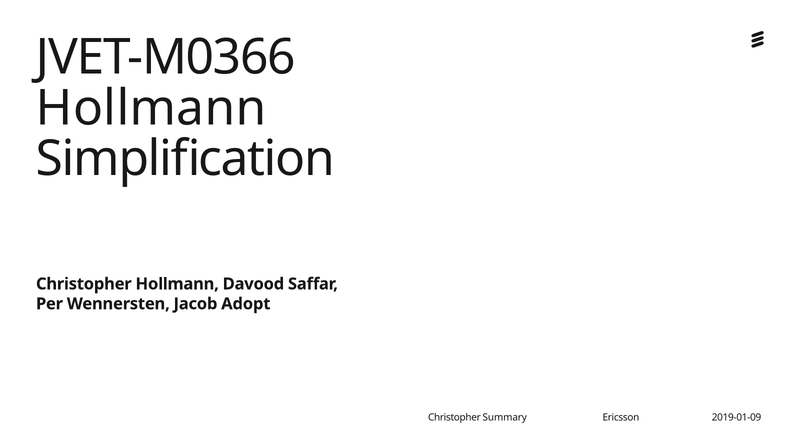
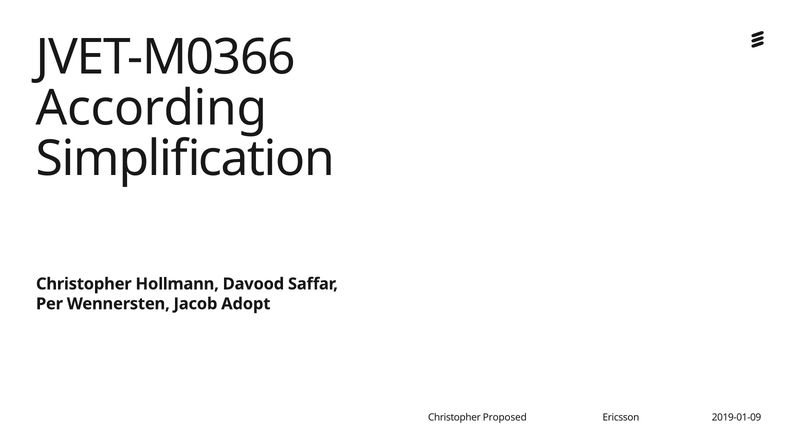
Hollmann: Hollmann -> According (152, 108)
Summary: Summary -> Proposed (505, 418)
